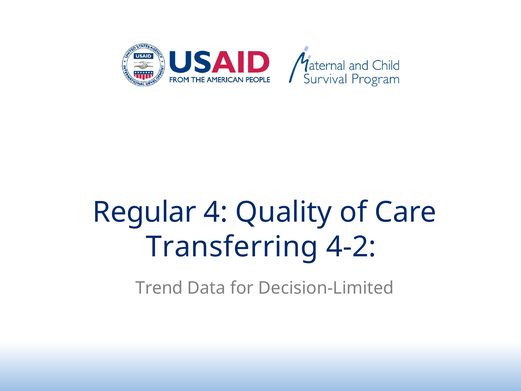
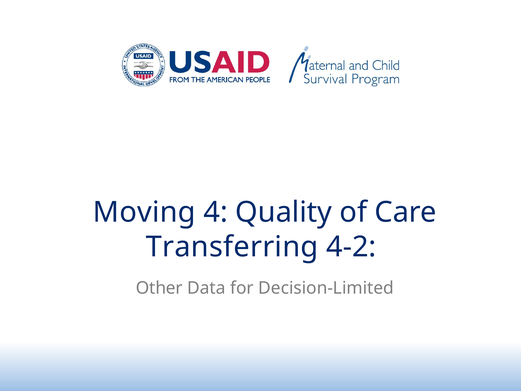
Regular: Regular -> Moving (144, 212)
Trend: Trend -> Other (159, 288)
